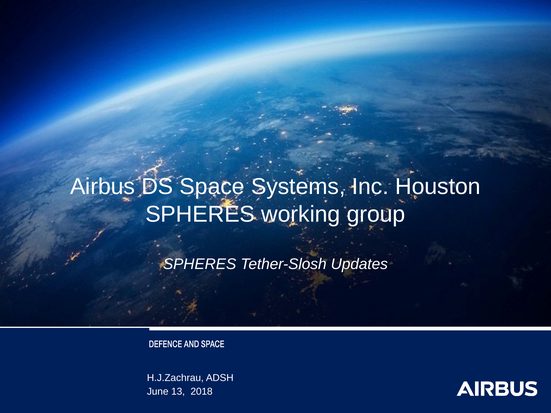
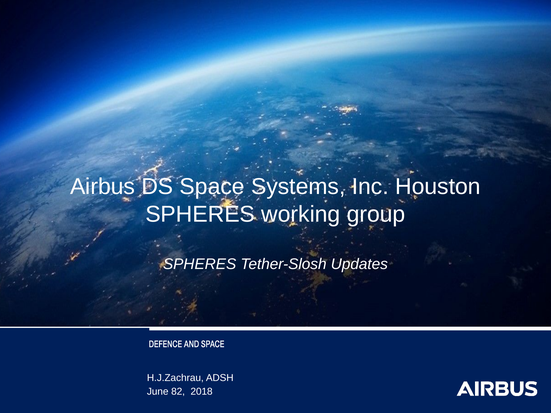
13: 13 -> 82 (178, 392)
